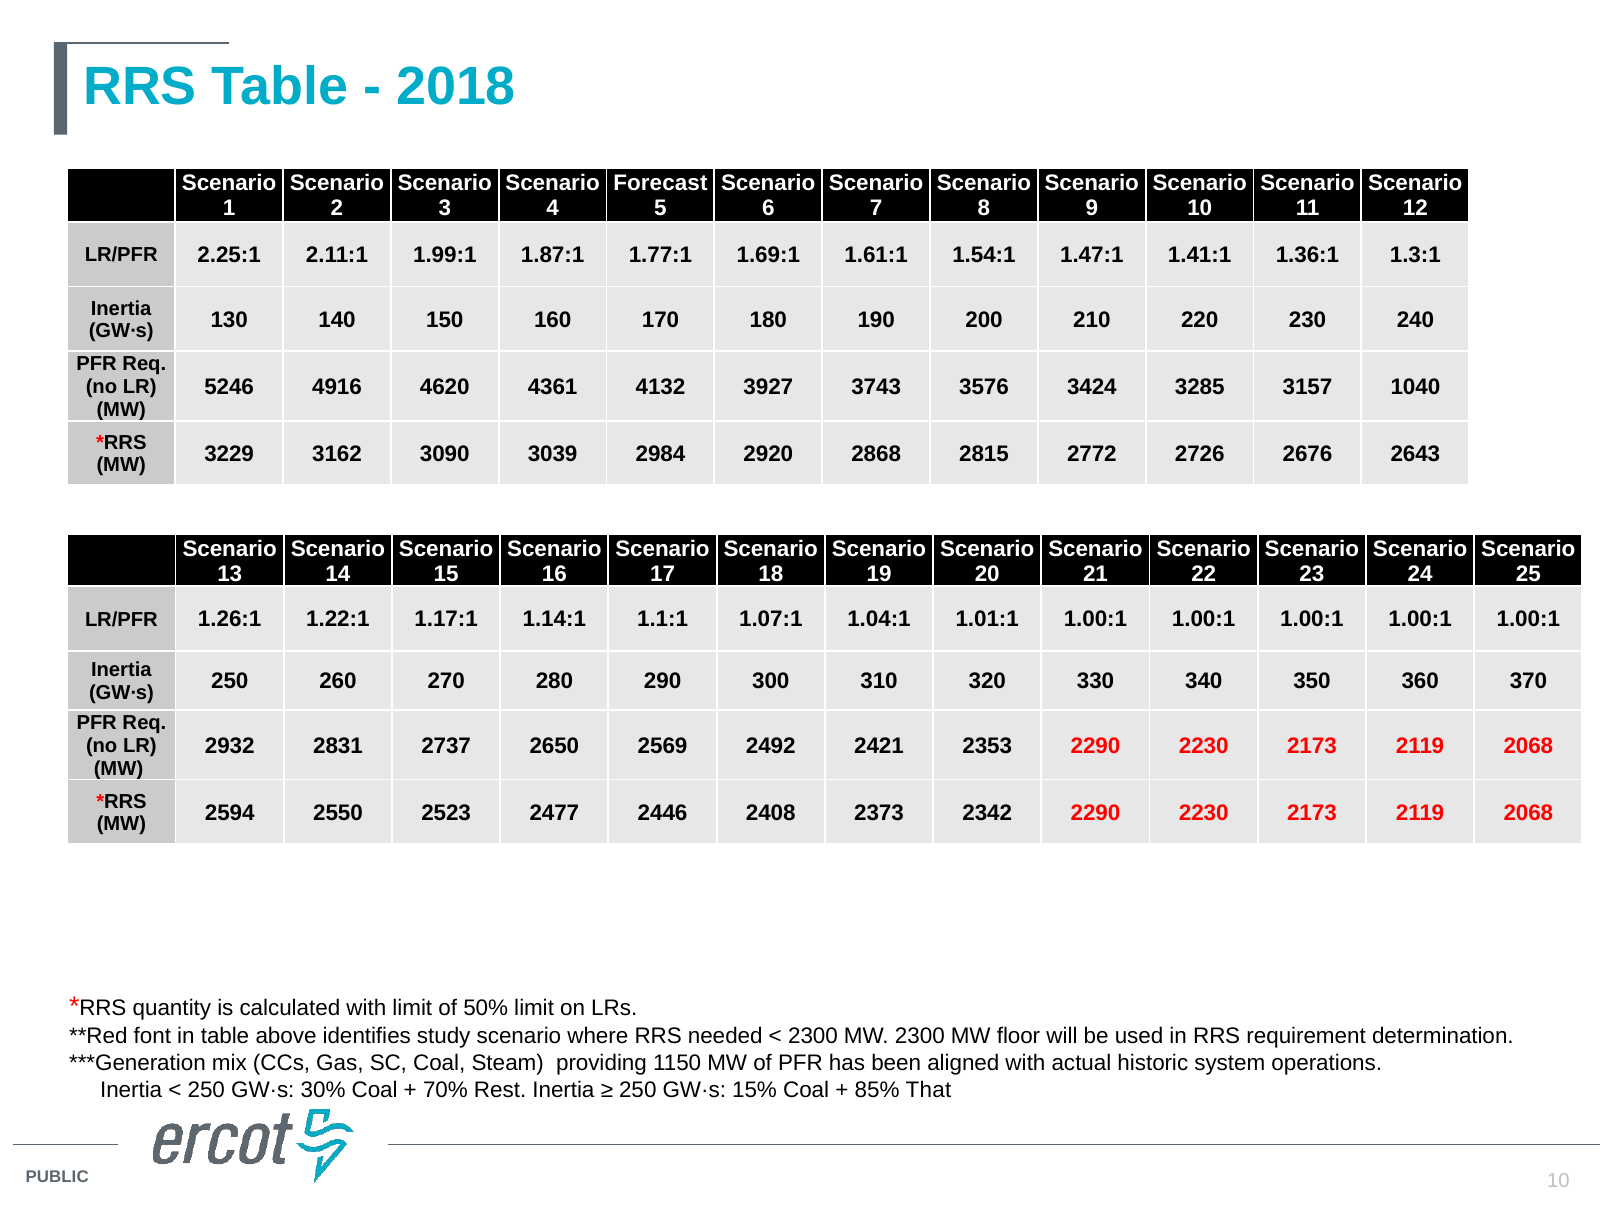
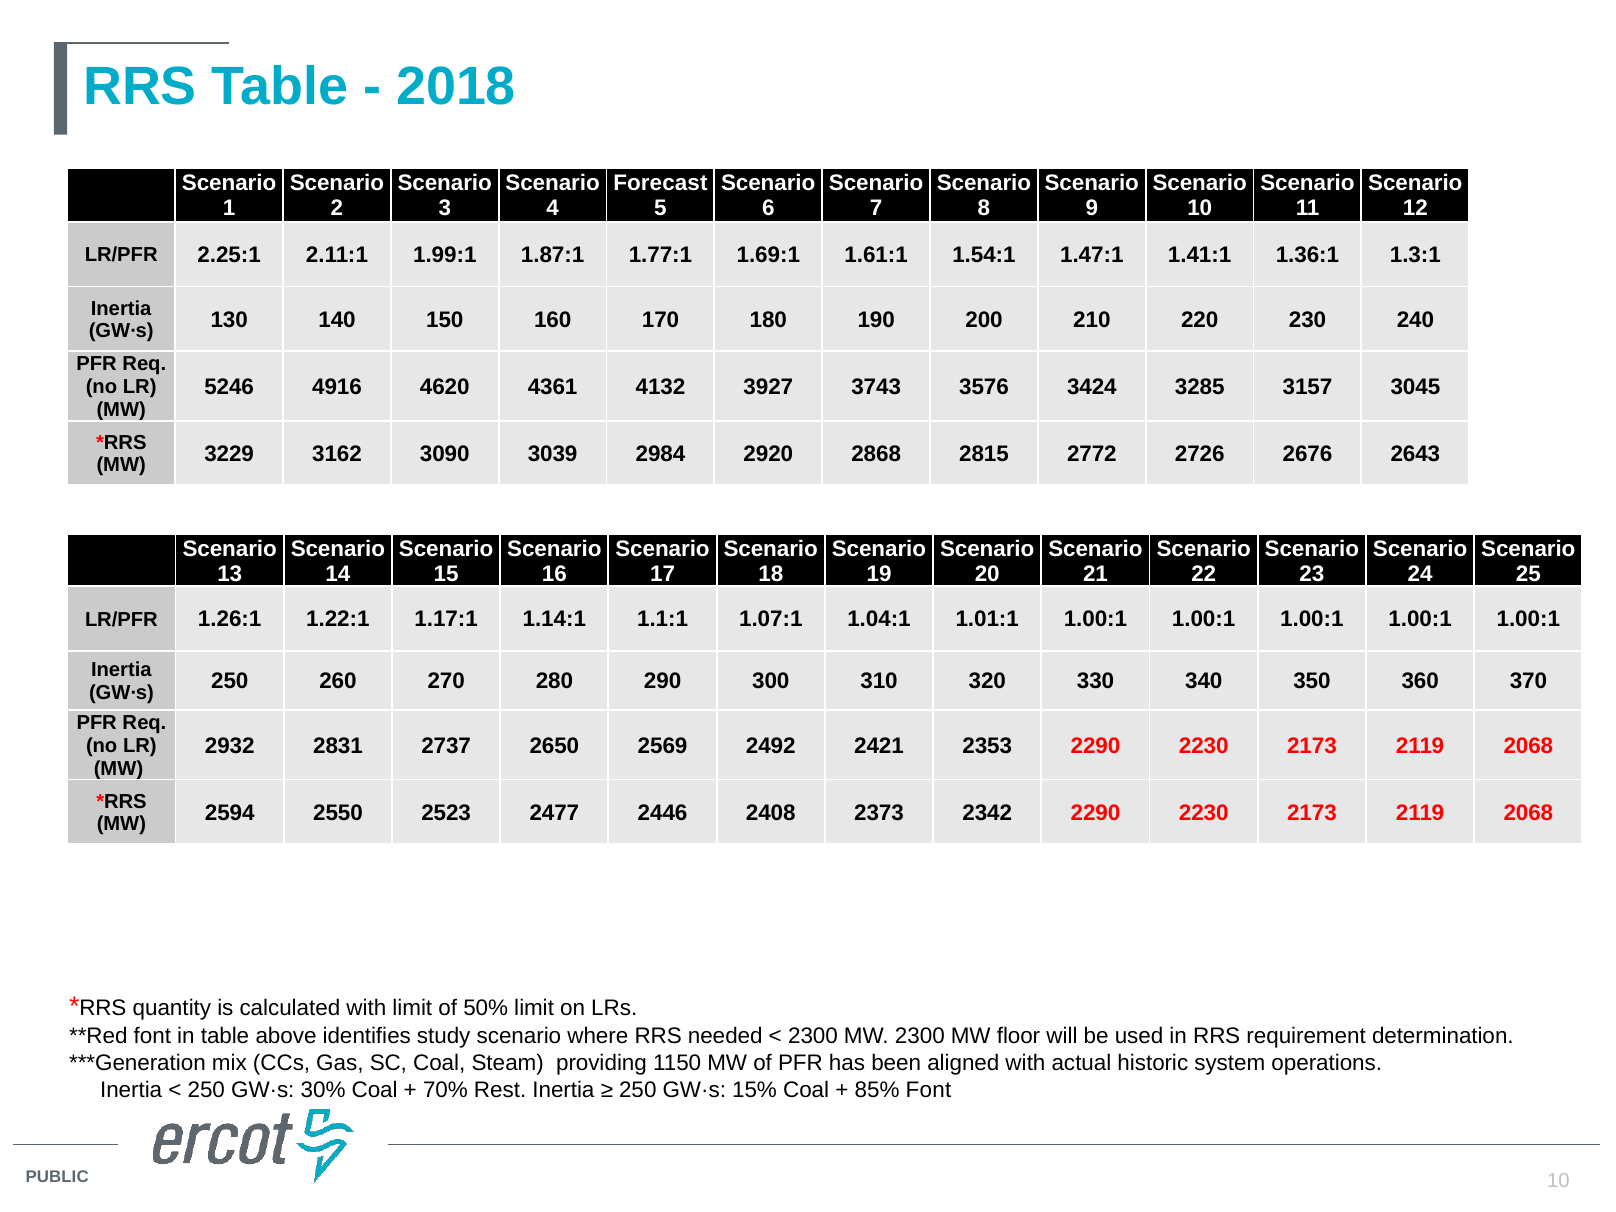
1040: 1040 -> 3045 (1415, 387)
85% That: That -> Font (928, 1090)
